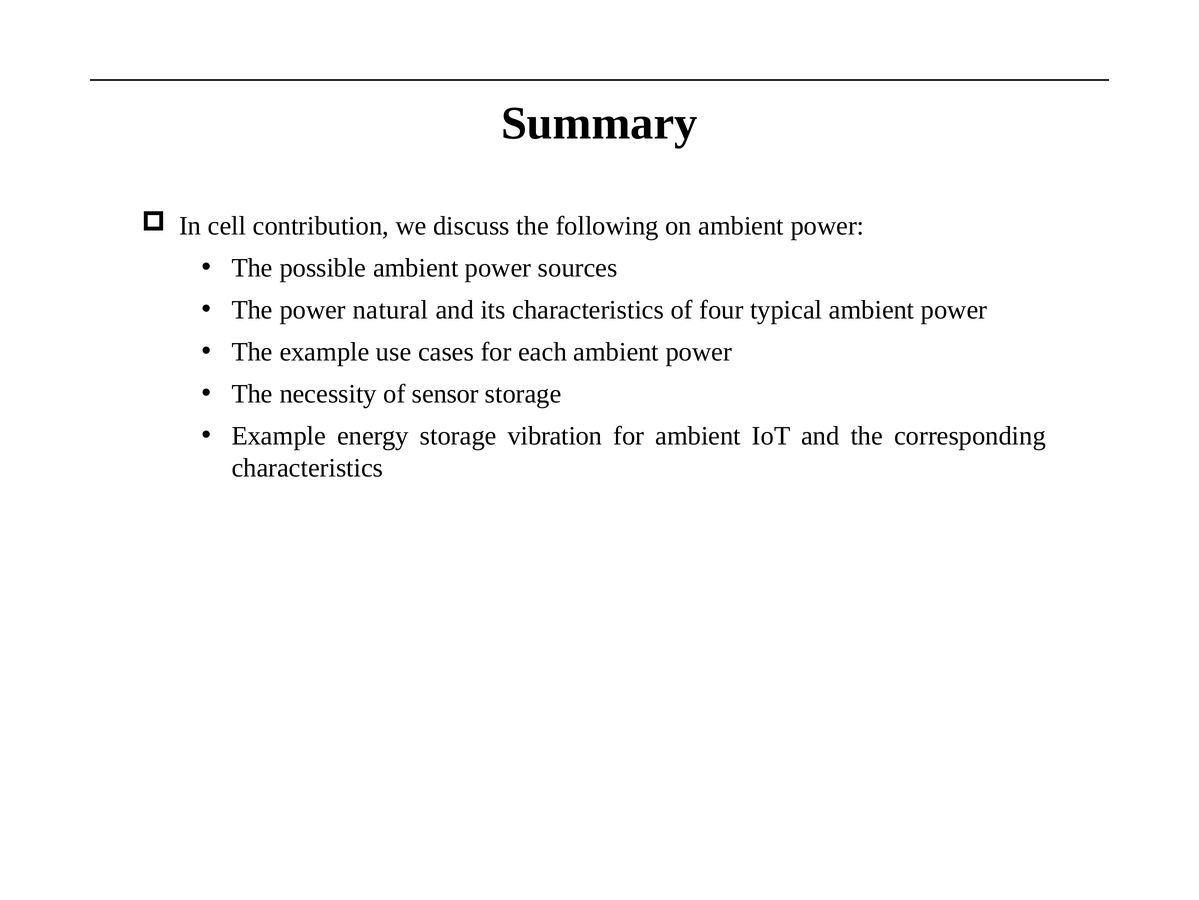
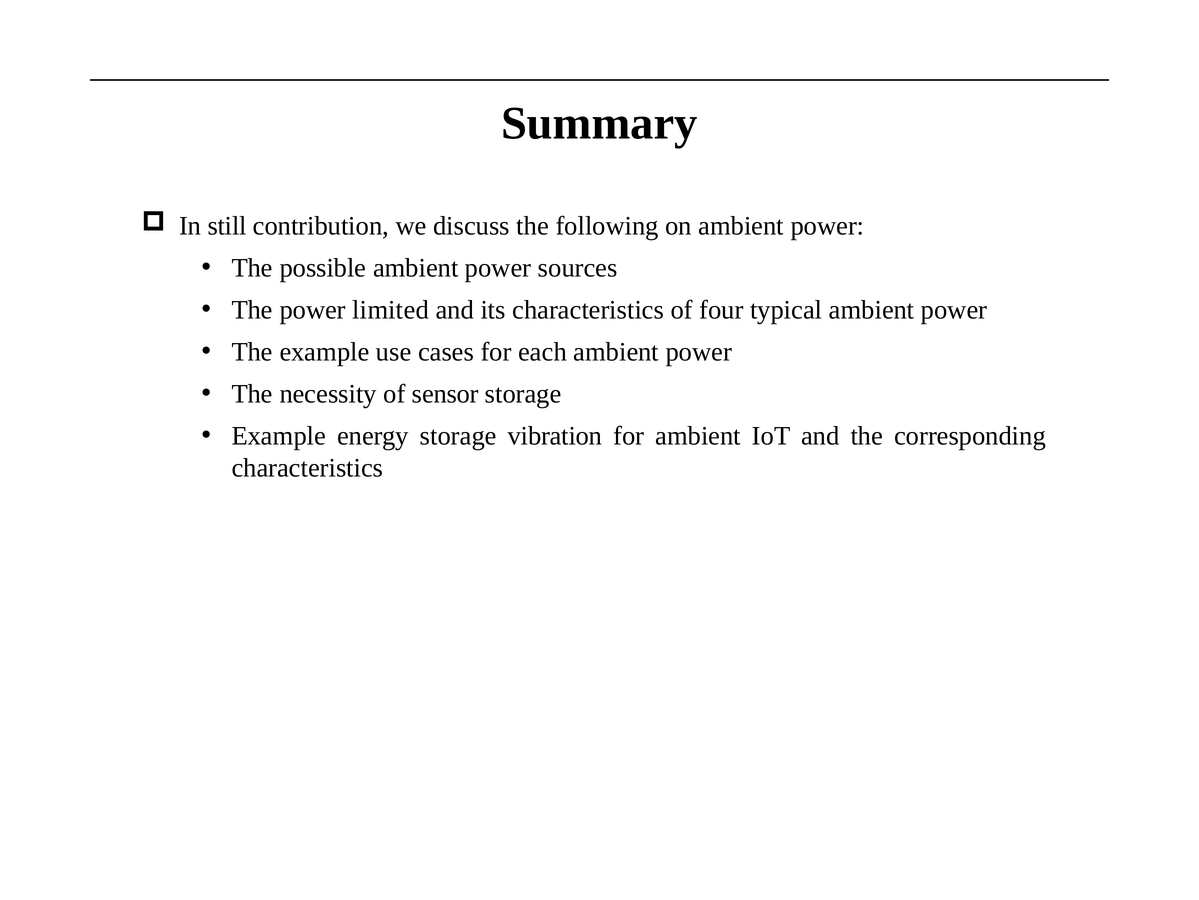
cell: cell -> still (227, 226)
natural: natural -> limited (391, 310)
